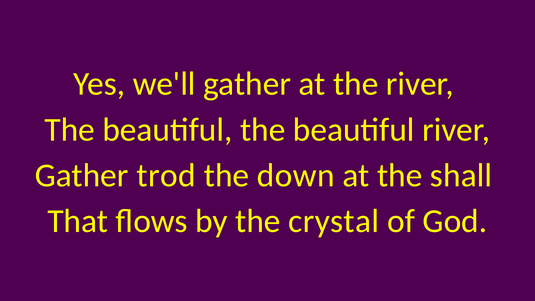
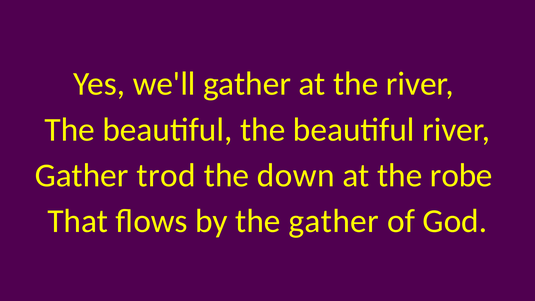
shall: shall -> robe (461, 175)
the crystal: crystal -> gather (334, 221)
